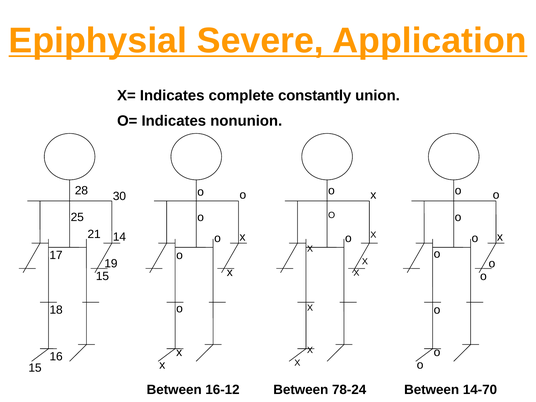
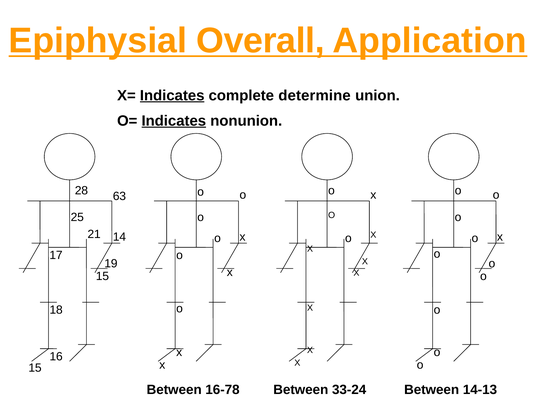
Severe: Severe -> Overall (261, 41)
Indicates underline: none -> present (172, 95)
constantly: constantly -> determine (315, 95)
Indicates underline: none -> present (174, 121)
30: 30 -> 63 (119, 196)
16-12: 16-12 -> 16-78 (222, 390)
78-24: 78-24 -> 33-24 (349, 390)
14-70: 14-70 -> 14-13 (480, 390)
